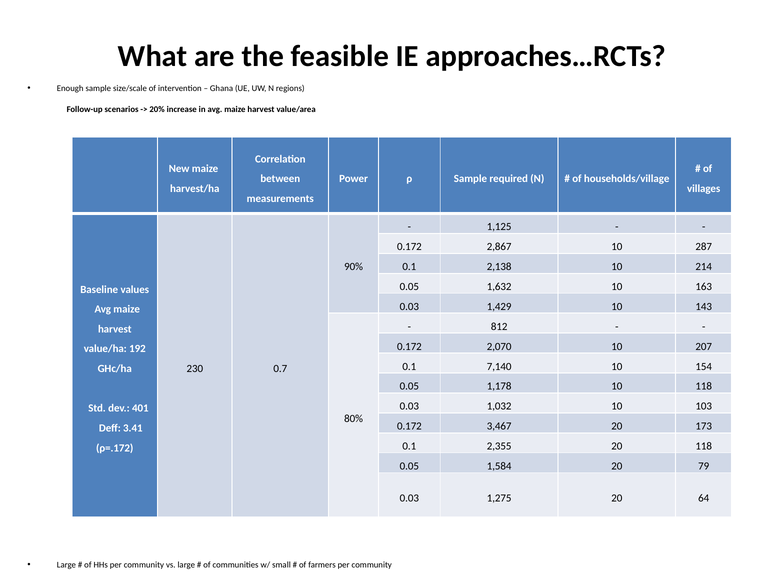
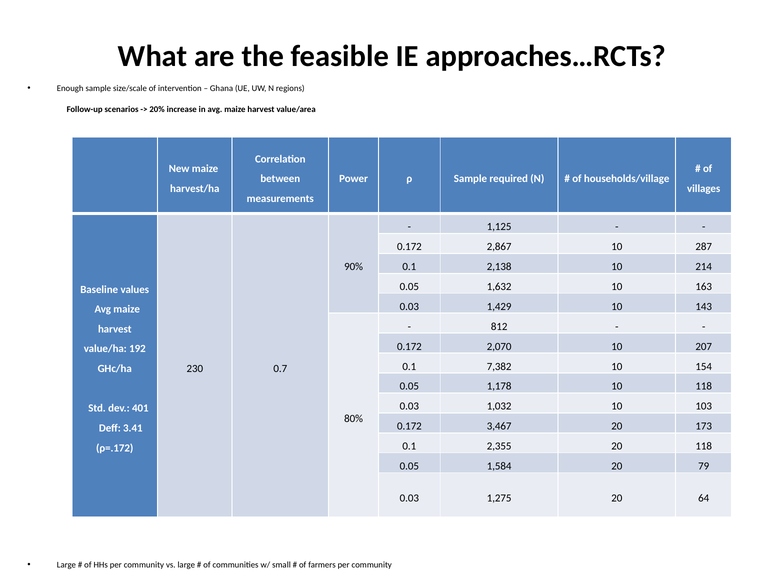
7,140: 7,140 -> 7,382 (499, 366)
